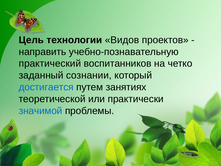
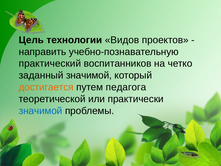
заданный сознании: сознании -> значимой (89, 75)
достигается colour: blue -> orange (46, 87)
занятиях: занятиях -> педагога (126, 87)
